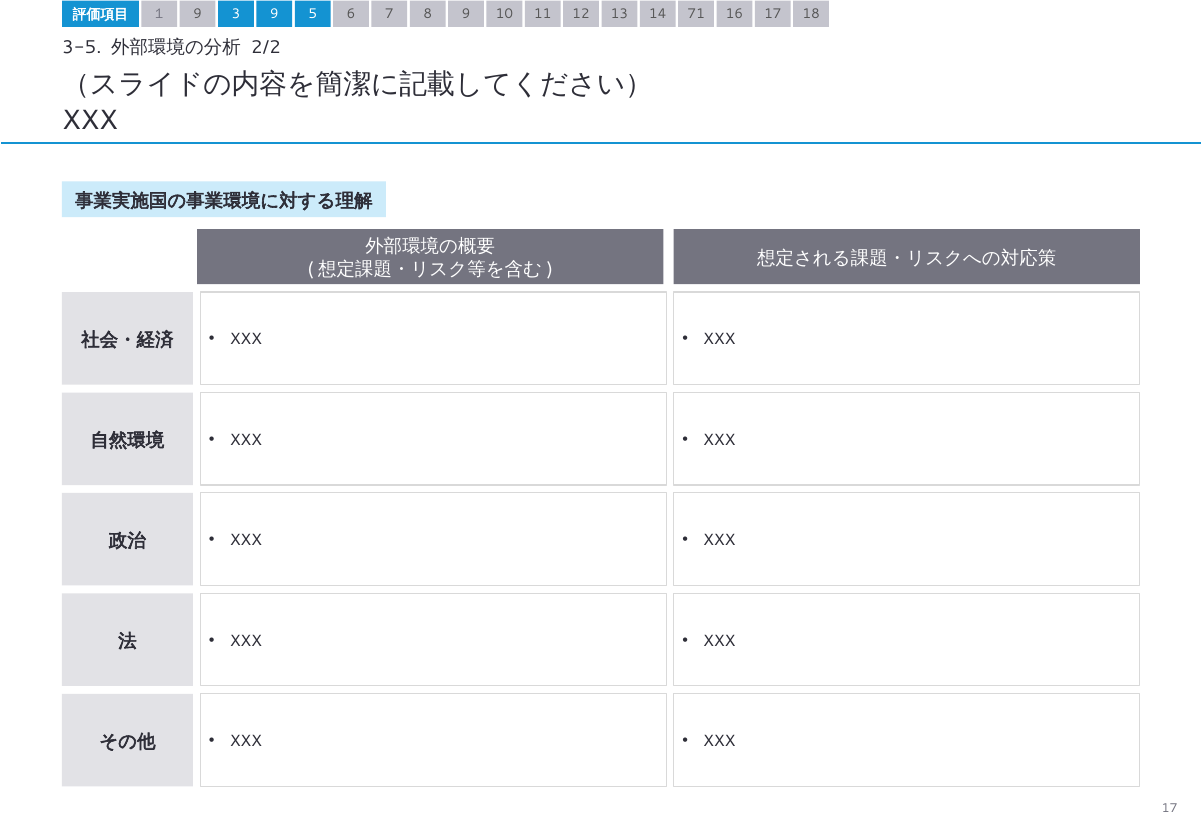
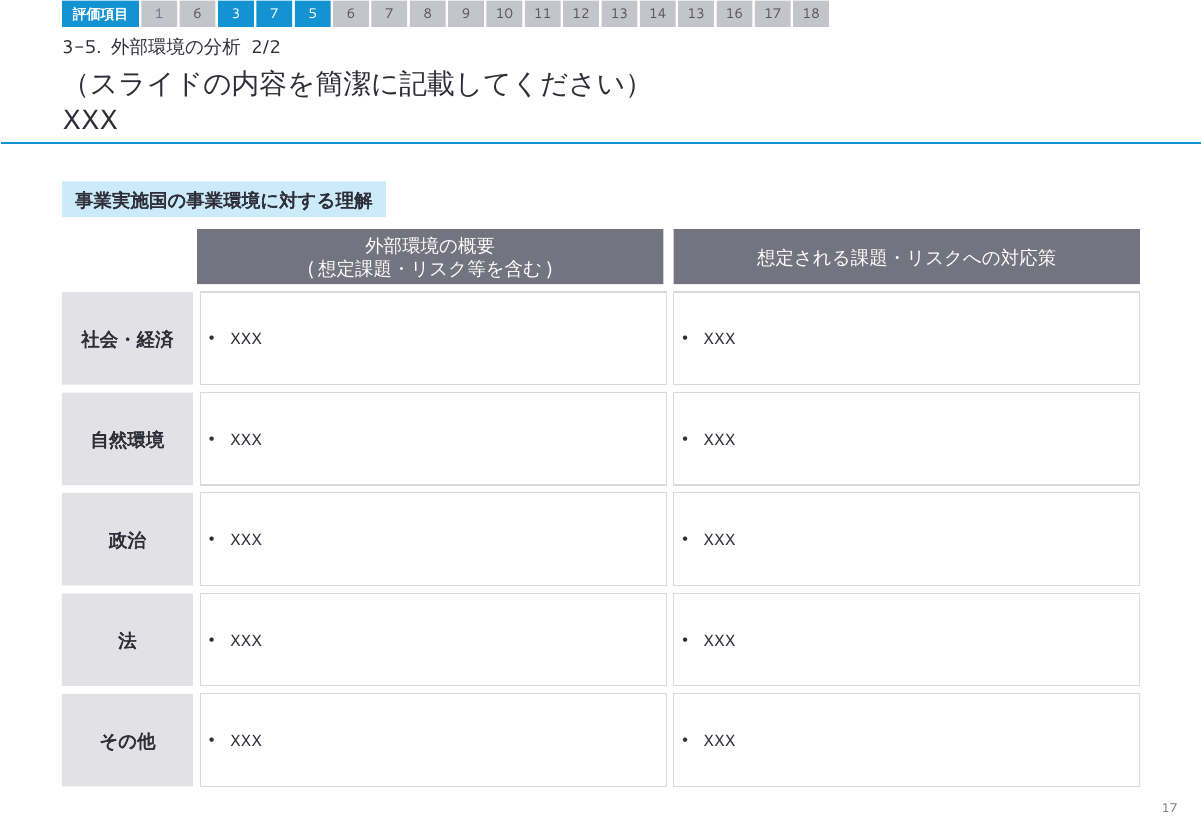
１ 9: 9 -> 6 (198, 14)
3 9: 9 -> 7 (274, 14)
14 71: 71 -> 13 (696, 14)
